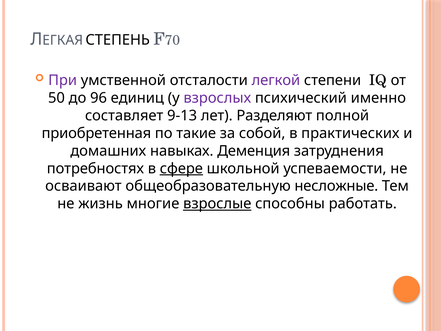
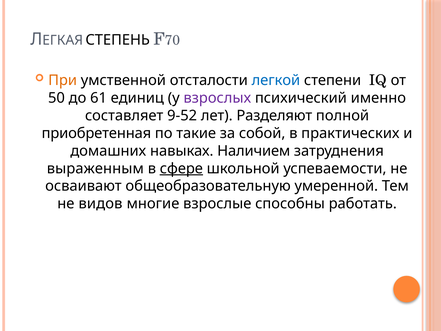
При colour: purple -> orange (63, 80)
легкой colour: purple -> blue (276, 80)
96: 96 -> 61 (99, 98)
9-13: 9-13 -> 9-52 (182, 115)
Деменция: Деменция -> Наличием (254, 151)
потребностях: потребностях -> выраженным (95, 168)
несложные: несложные -> умеренной (336, 186)
жизнь: жизнь -> видов (100, 204)
взрослые underline: present -> none (217, 204)
